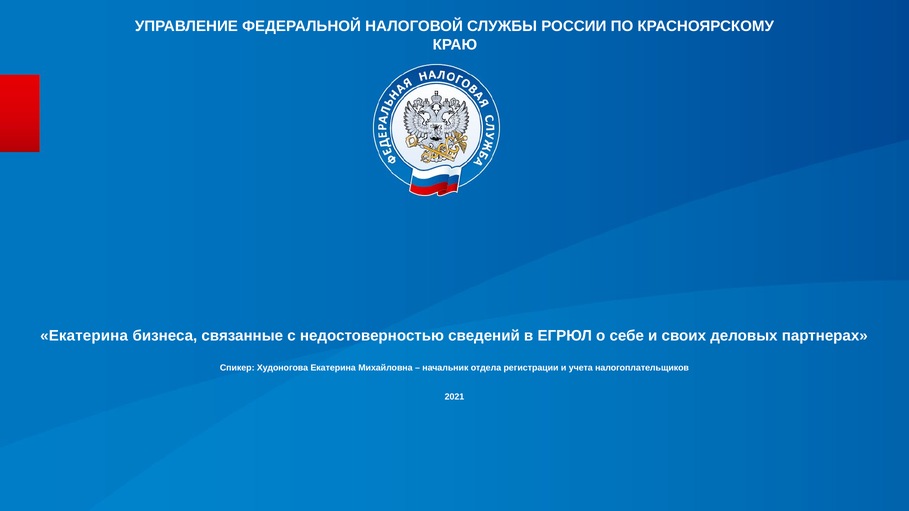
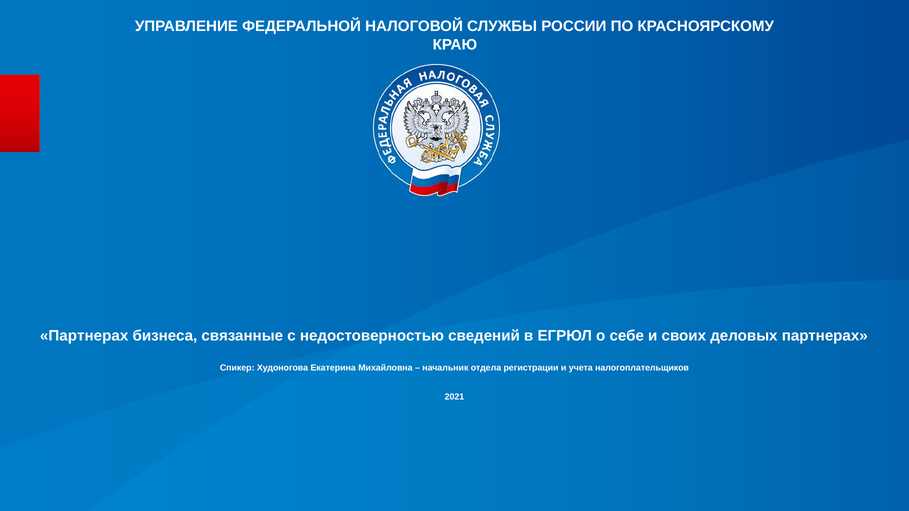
Екатерина: Екатерина -> Партнерах (84, 336)
